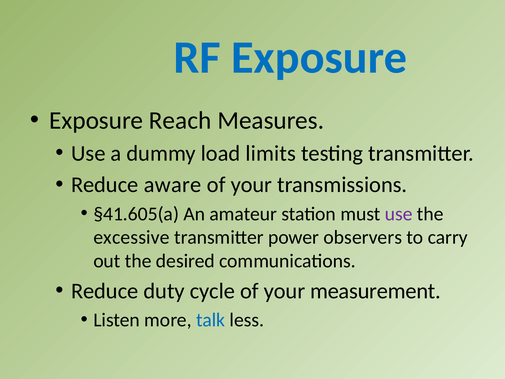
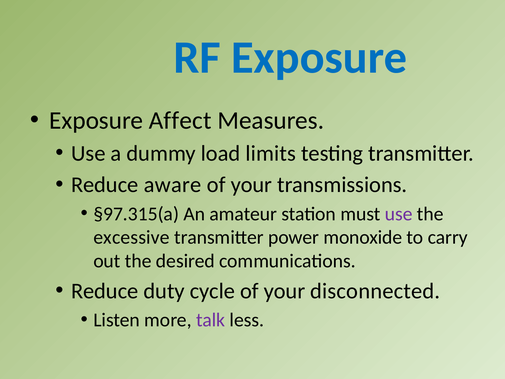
Reach: Reach -> Affect (180, 120)
§41.605(a: §41.605(a -> §97.315(a (136, 214)
observers: observers -> monoxide (363, 237)
measurement: measurement -> disconnected (375, 291)
talk colour: blue -> purple (211, 320)
